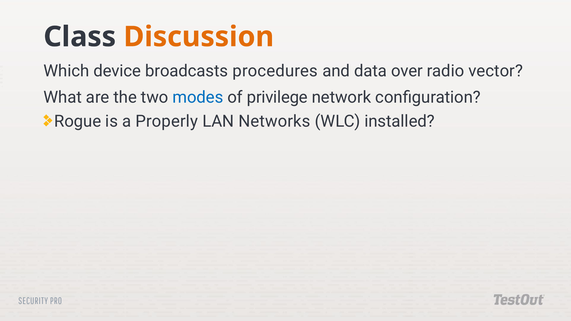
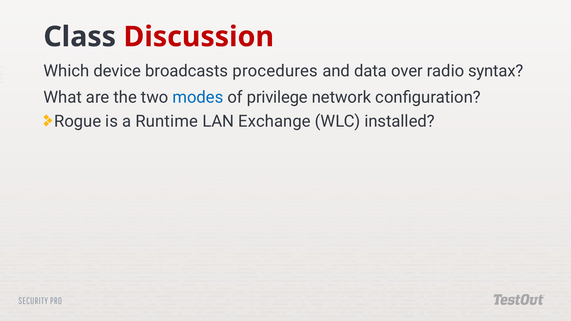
Discussion colour: orange -> red (199, 37)
vector: vector -> syntax (496, 71)
Properly: Properly -> Runtime (167, 121)
Networks: Networks -> Exchange (274, 121)
